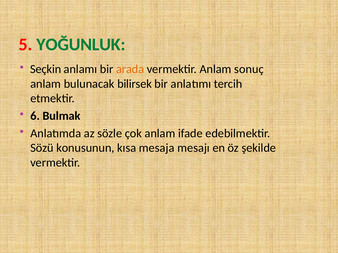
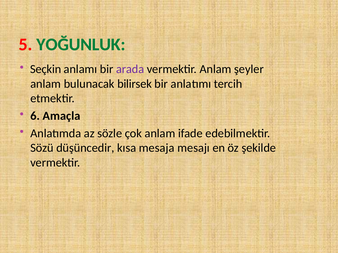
arada colour: orange -> purple (130, 69)
sonuç: sonuç -> şeyler (249, 69)
Bulmak: Bulmak -> Amaçla (62, 116)
konusunun: konusunun -> düşüncedir (85, 148)
